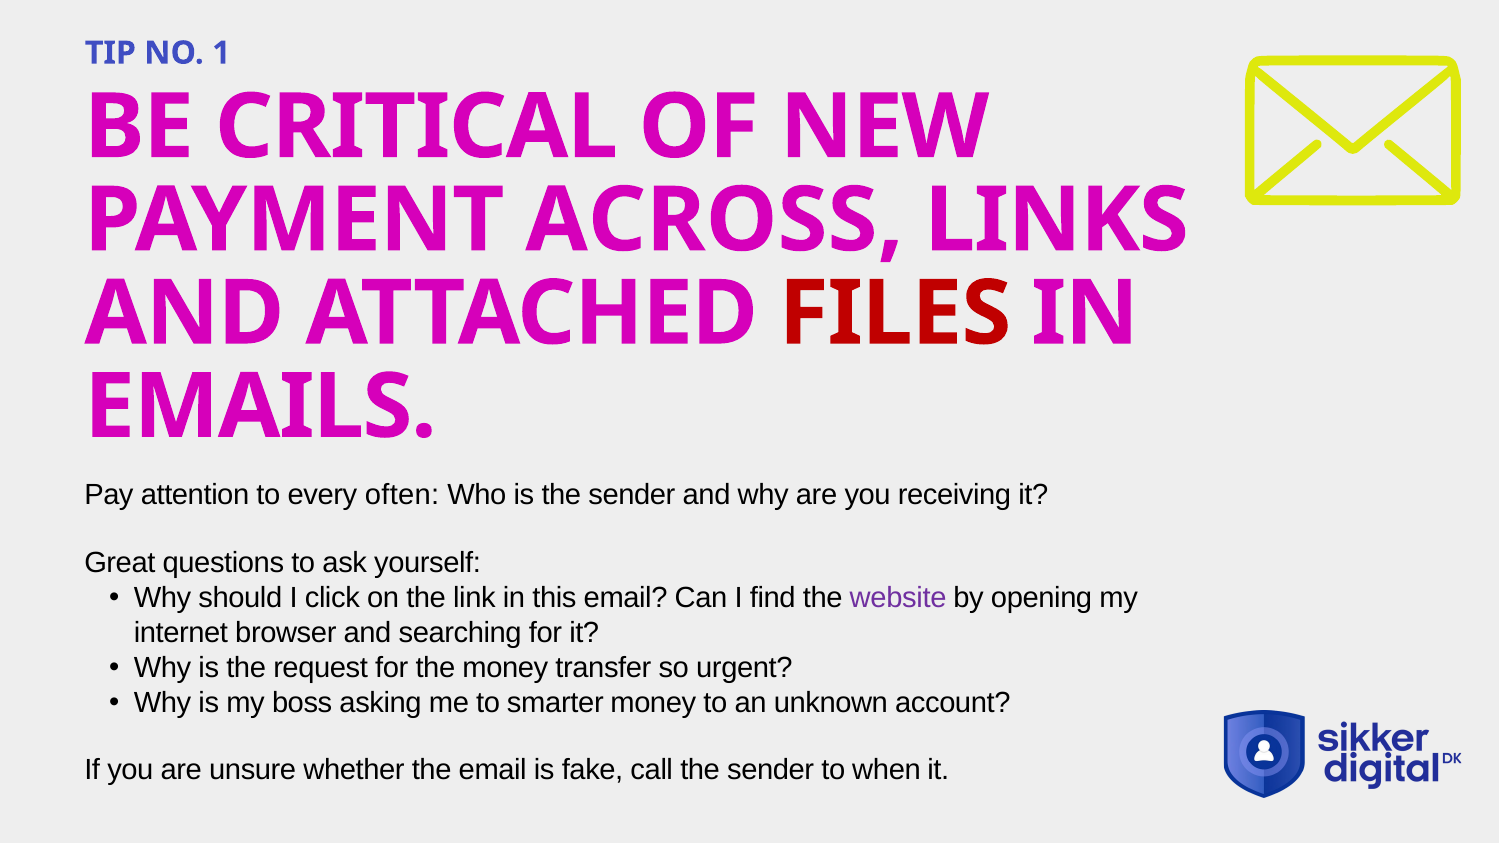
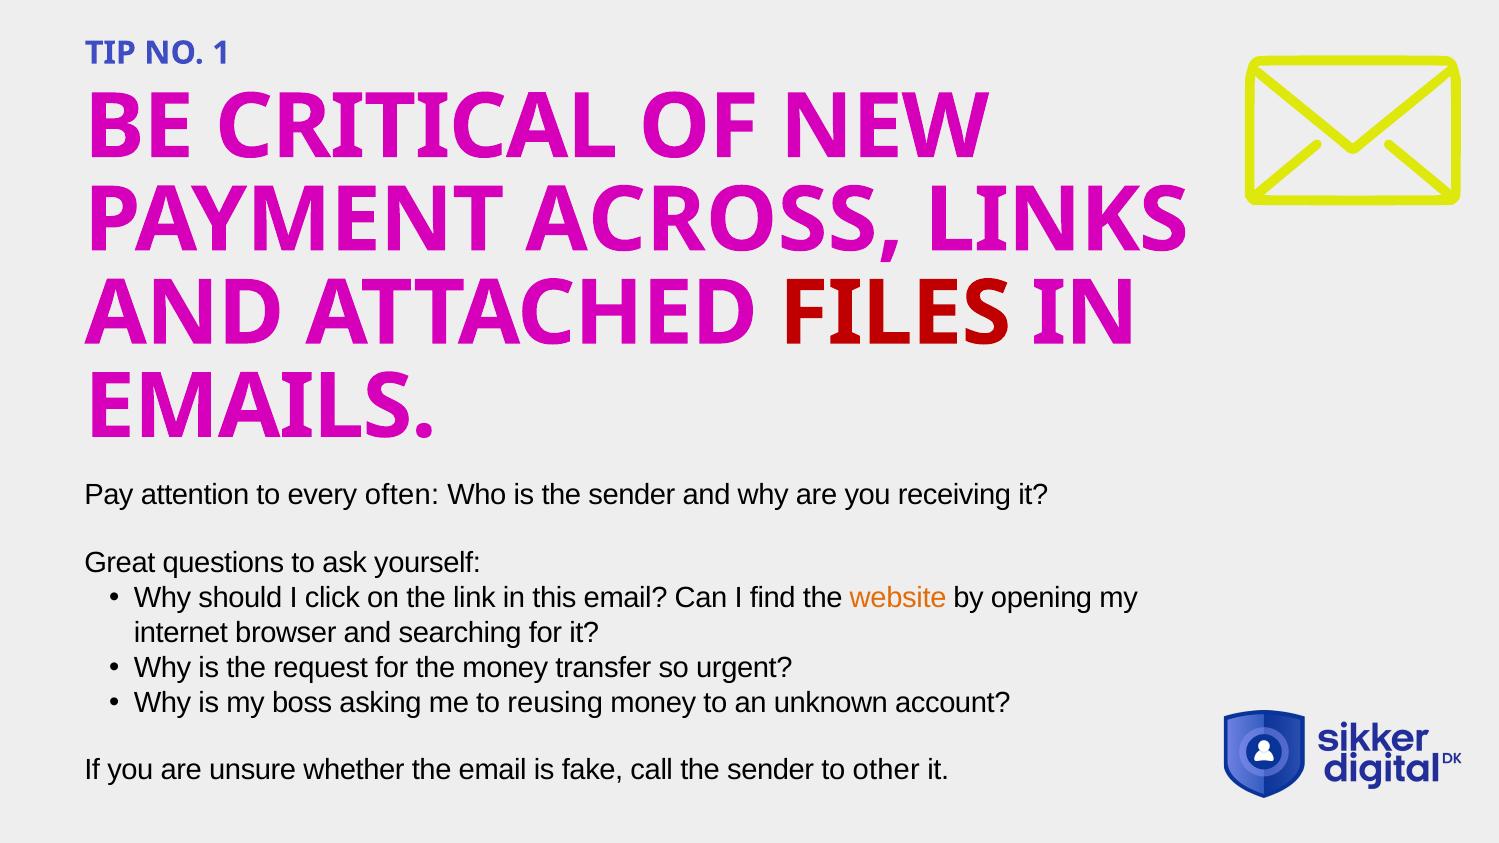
website colour: purple -> orange (898, 598)
smarter: smarter -> reusing (555, 703)
when: when -> other (886, 770)
